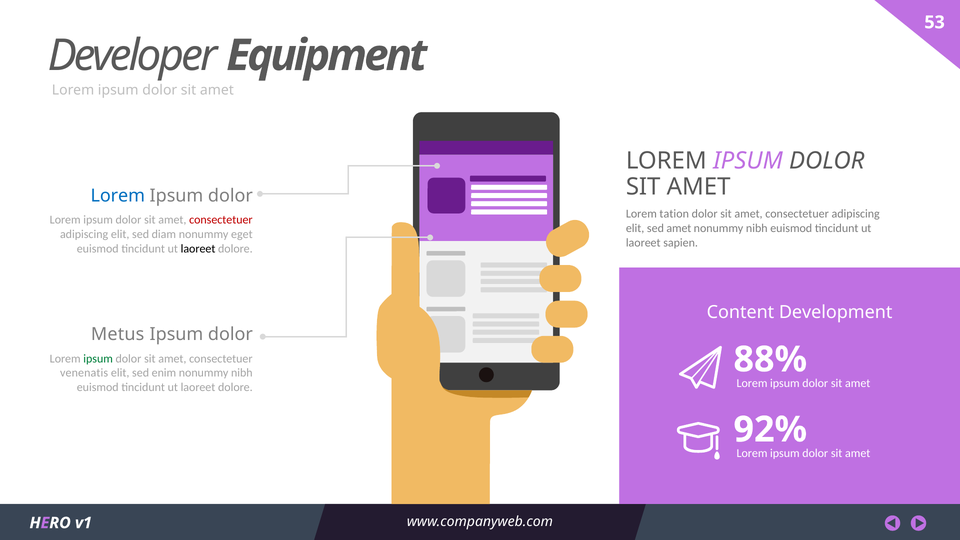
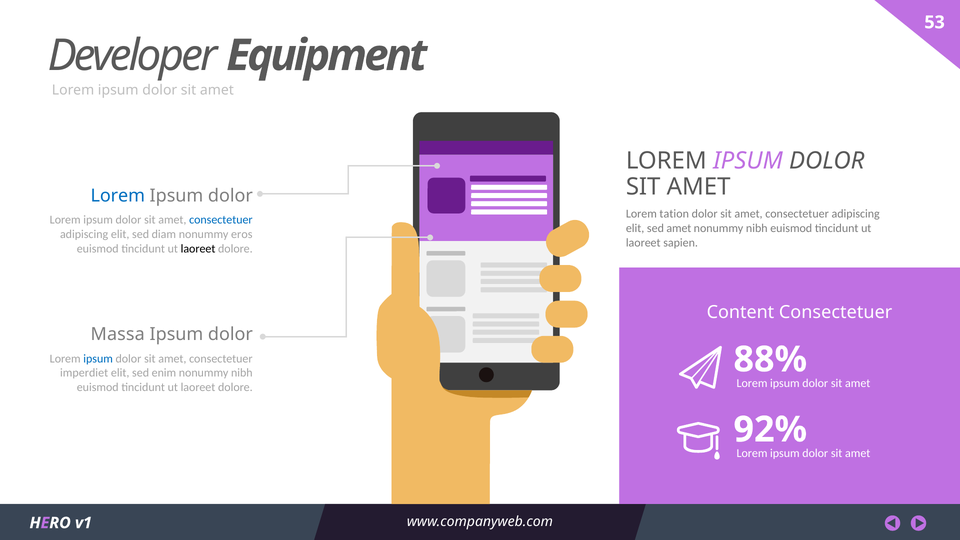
consectetuer colour: red -> blue (221, 220)
eget: eget -> eros (242, 234)
Content Development: Development -> Consectetuer (836, 312)
Metus: Metus -> Massa (118, 334)
ipsum colour: green -> blue (98, 359)
venenatis: venenatis -> imperdiet (84, 373)
